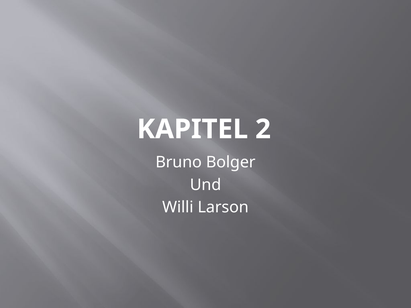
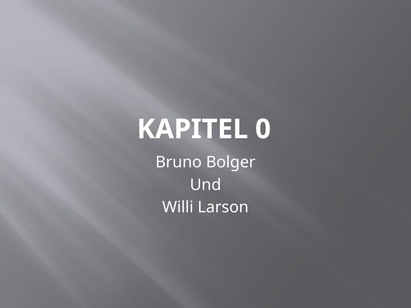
2: 2 -> 0 (263, 129)
